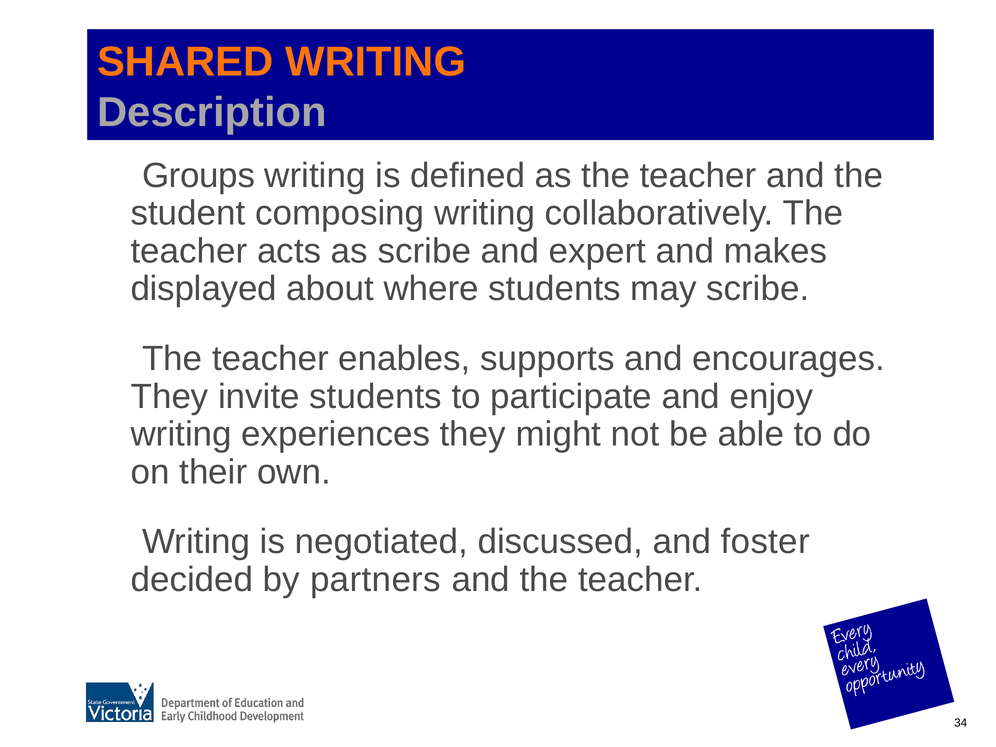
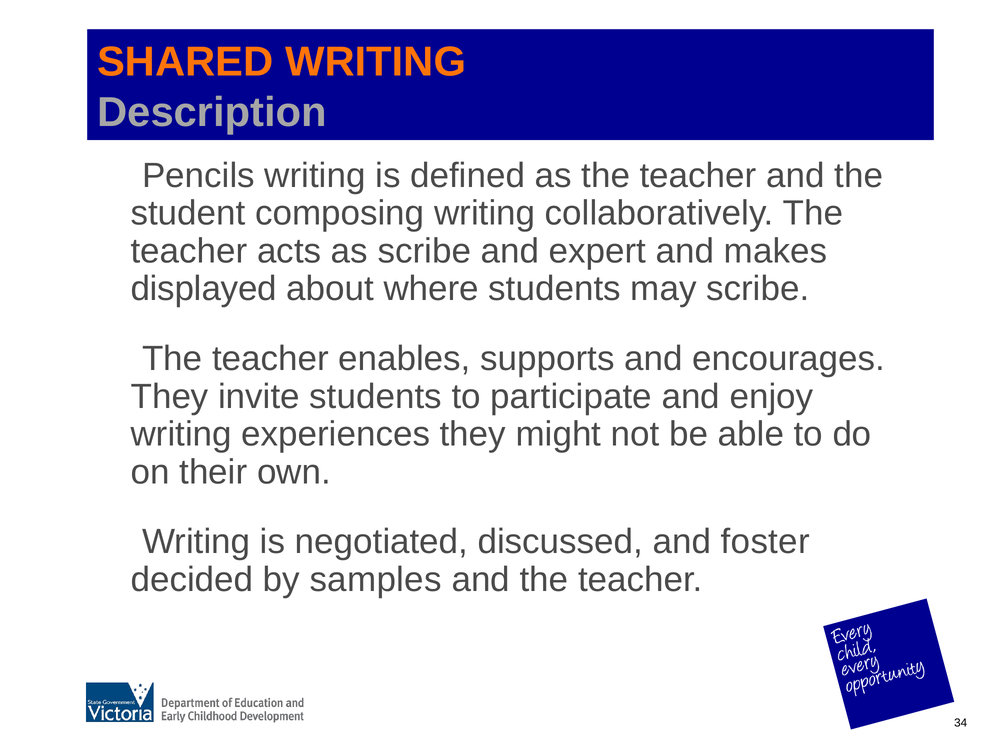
Groups: Groups -> Pencils (198, 176)
partners: partners -> samples (376, 580)
